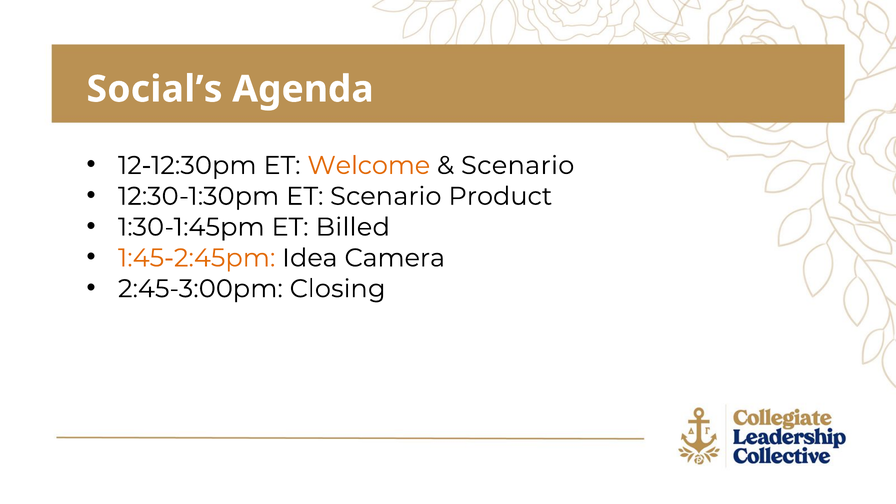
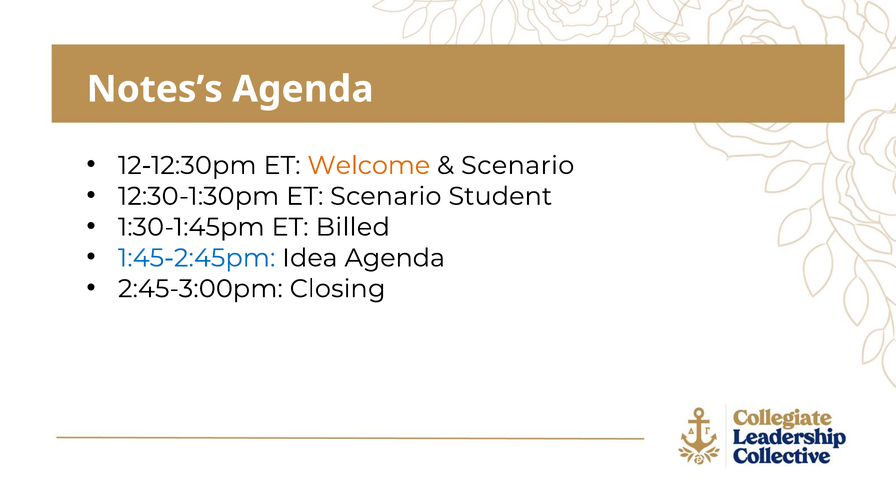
Social’s: Social’s -> Notes’s (155, 89)
Product: Product -> Student (500, 196)
1:45-2:45pm colour: orange -> blue (197, 258)
Idea Camera: Camera -> Agenda (395, 258)
